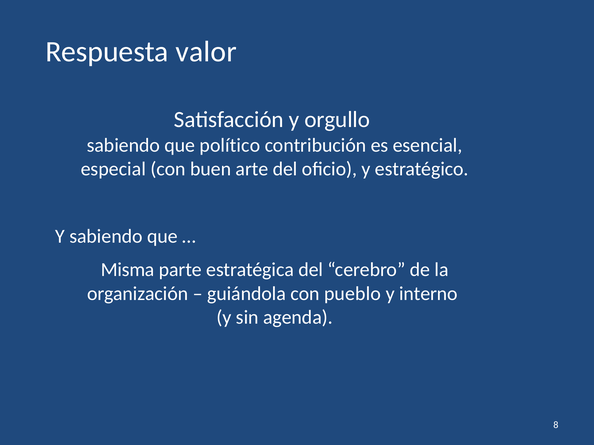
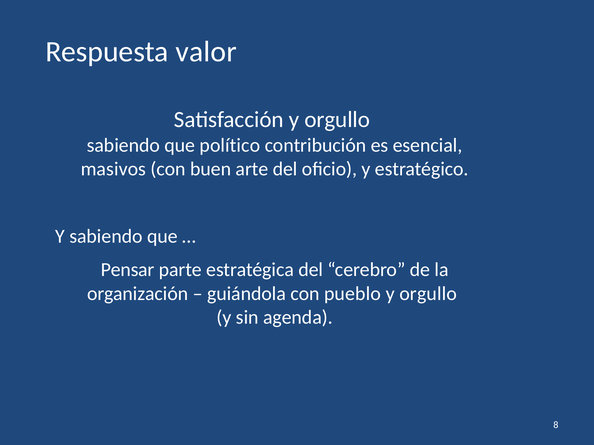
especial: especial -> masivos (113, 169)
Misma: Misma -> Pensar (128, 270)
interno: interno -> orgullo (428, 294)
